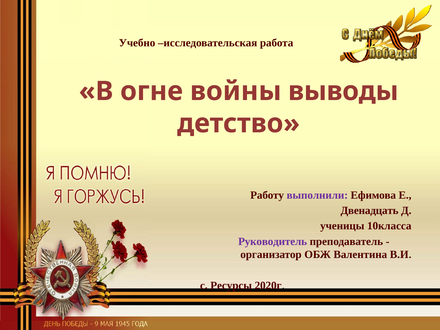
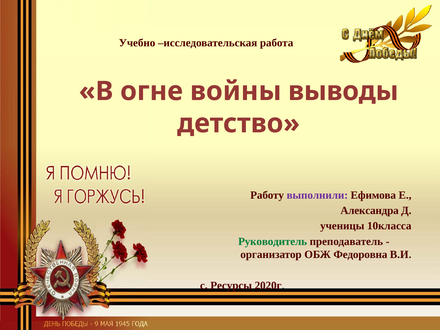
Двенадцать: Двенадцать -> Александра (370, 211)
Руководитель colour: purple -> green (273, 241)
Валентина: Валентина -> Федоровна (360, 255)
